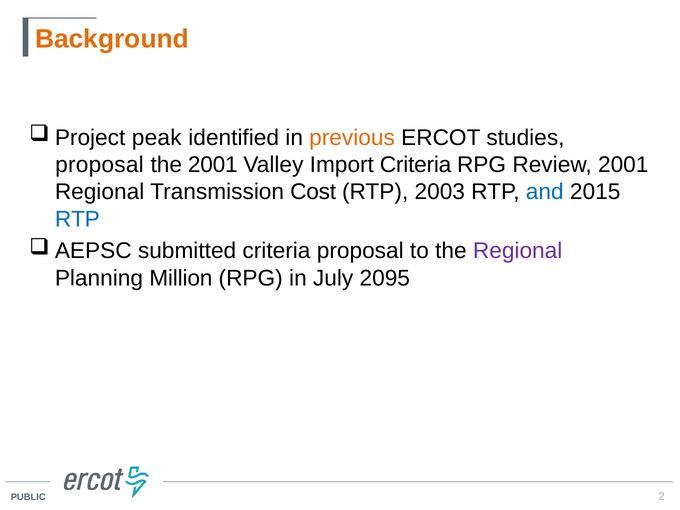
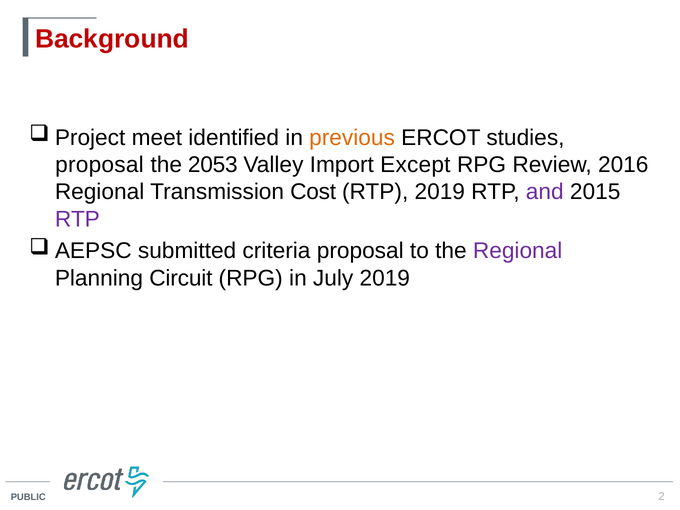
Background colour: orange -> red (112, 39)
peak: peak -> meet (157, 138)
the 2001: 2001 -> 2053 (213, 165)
Import Criteria: Criteria -> Except (415, 165)
Review 2001: 2001 -> 2016 (623, 165)
RTP 2003: 2003 -> 2019 (440, 192)
and colour: blue -> purple (545, 192)
RTP colour: blue -> purple (77, 219)
Million: Million -> Circuit (181, 278)
July 2095: 2095 -> 2019 (385, 278)
